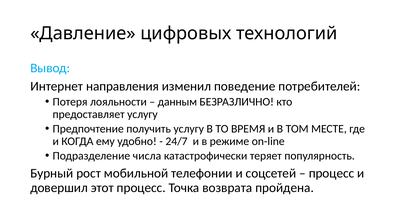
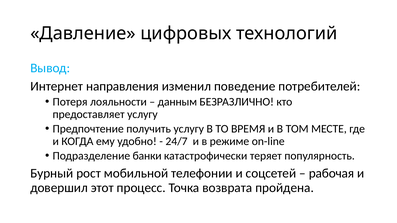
числа: числа -> банки (147, 156)
процесс: процесс -> рабочая (331, 174)
